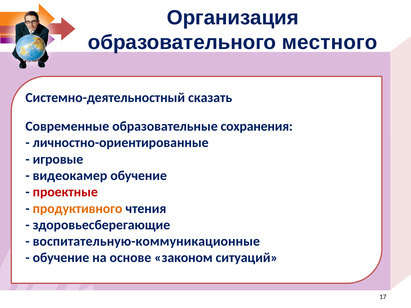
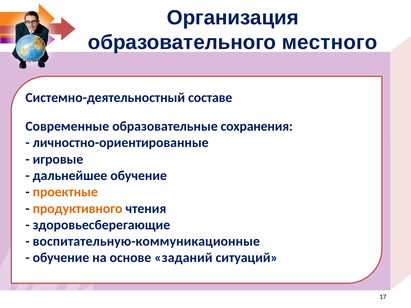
сказать: сказать -> составе (210, 98)
видеокамер: видеокамер -> дальнейшее (70, 176)
проектные colour: red -> orange (65, 192)
законом: законом -> заданий (183, 258)
